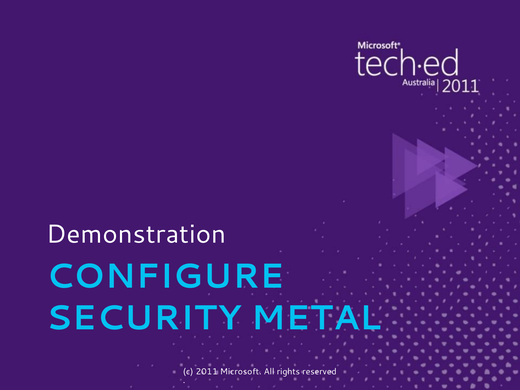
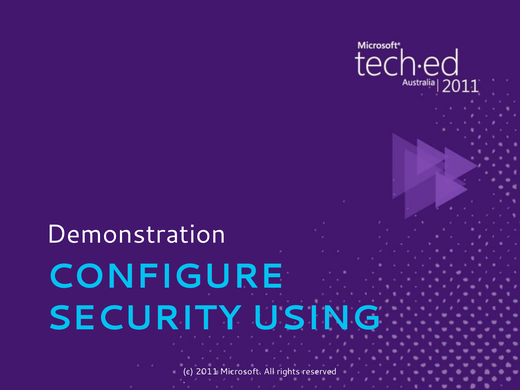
METAL: METAL -> USING (316, 318)
